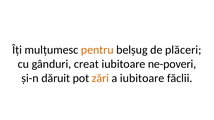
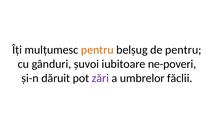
de plăceri: plăceri -> pentru (183, 50)
creat: creat -> șuvoi (86, 64)
zări colour: orange -> purple (100, 78)
a iubitoare: iubitoare -> umbrelor (142, 78)
